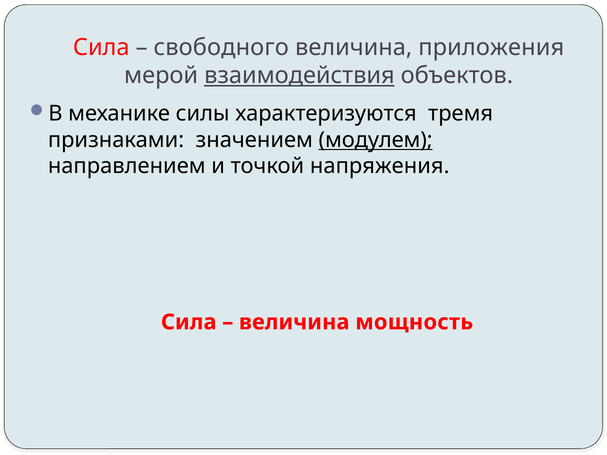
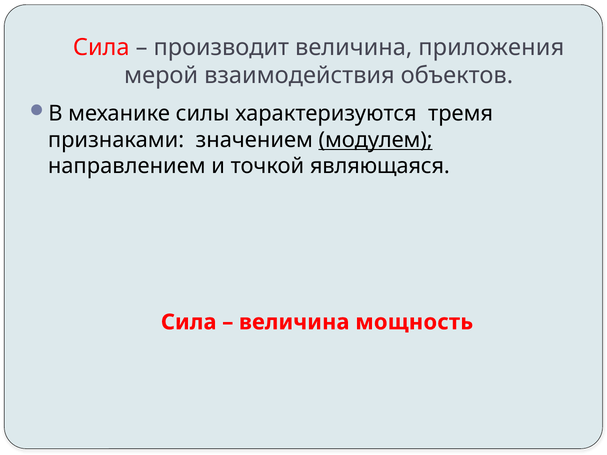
свободного: свободного -> производит (221, 47)
взаимодействия underline: present -> none (299, 76)
напряжения: напряжения -> являющаяся (380, 166)
